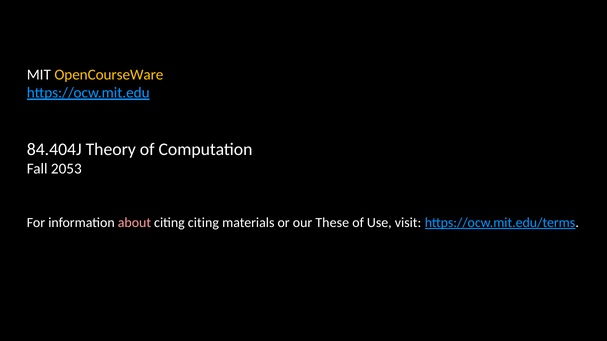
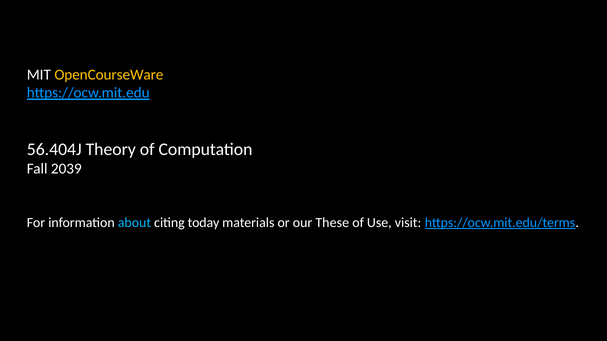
84.404J: 84.404J -> 56.404J (54, 149)
2053: 2053 -> 2039 (66, 169)
about colour: pink -> light blue (134, 223)
citing citing: citing -> today (204, 223)
